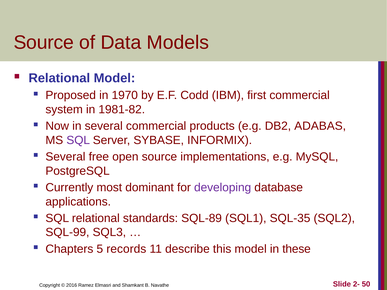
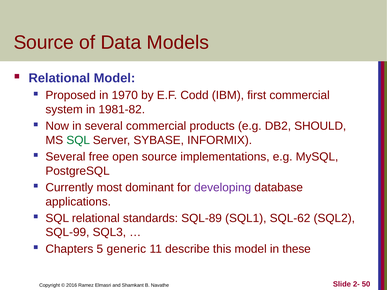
ADABAS: ADABAS -> SHOULD (320, 126)
SQL colour: purple -> green (78, 140)
SQL-35: SQL-35 -> SQL-62 (290, 218)
records: records -> generic (126, 249)
